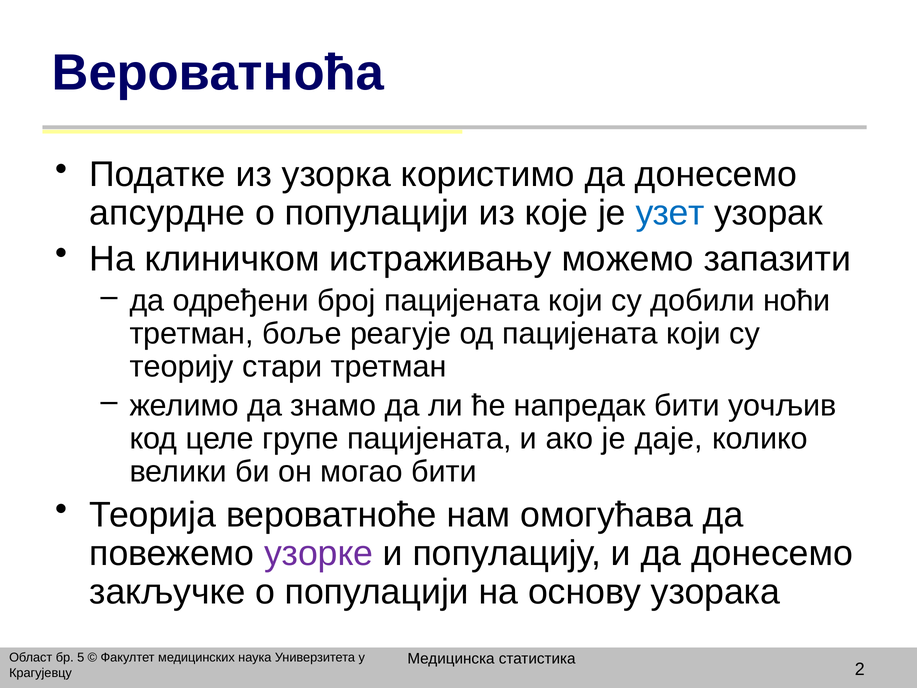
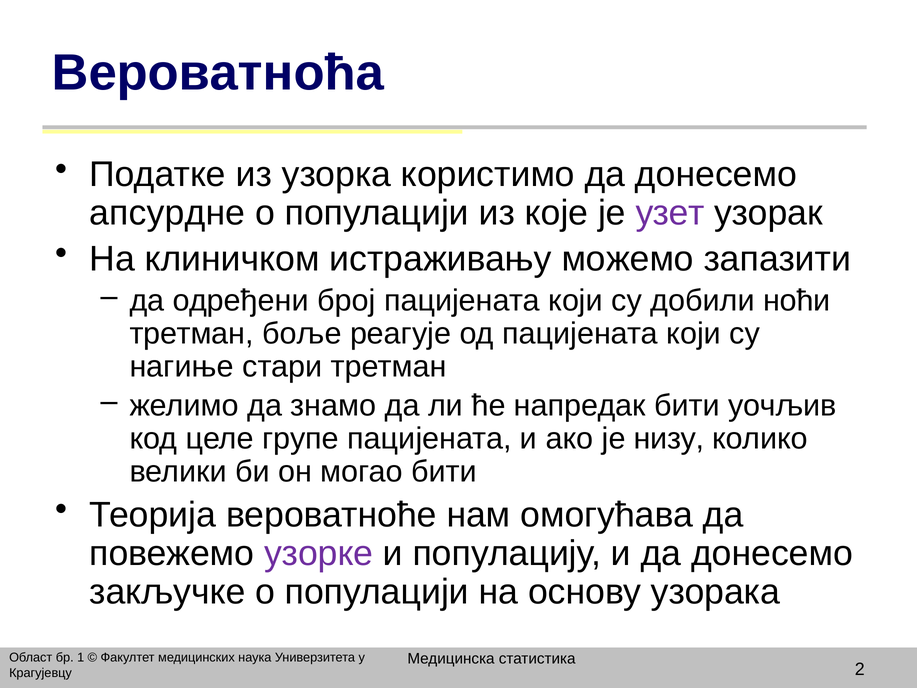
узет colour: blue -> purple (670, 213)
теорију: теорију -> нагиње (182, 367)
даје: даје -> низу (669, 439)
5: 5 -> 1 (81, 657)
